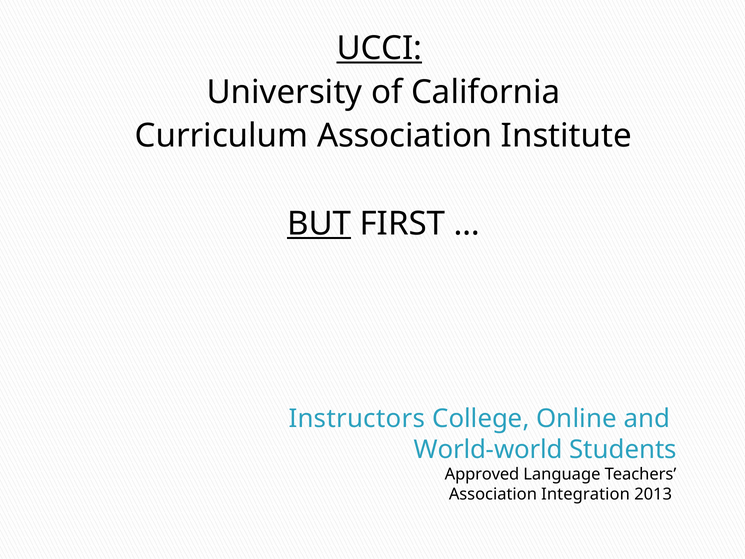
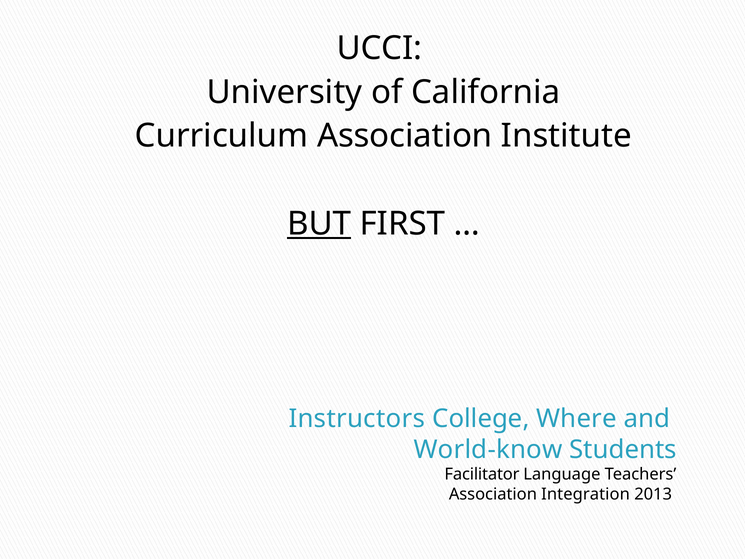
UCCI underline: present -> none (379, 48)
Online: Online -> Where (576, 418)
World-world: World-world -> World-know (488, 449)
Approved: Approved -> Facilitator (482, 474)
